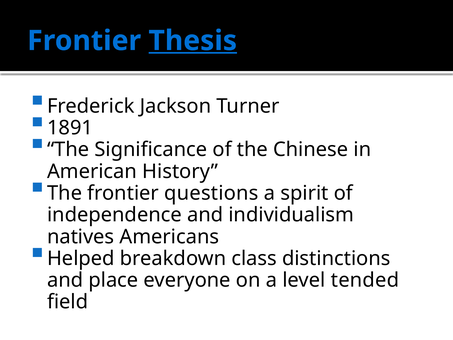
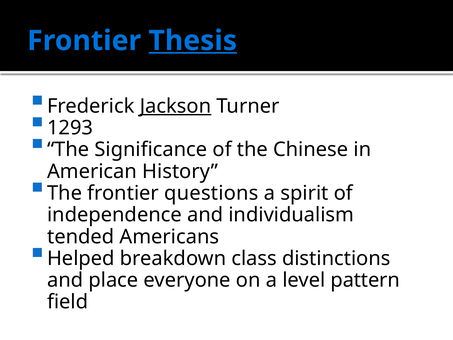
Jackson underline: none -> present (175, 106)
1891: 1891 -> 1293 (70, 128)
natives: natives -> tended (81, 237)
tended: tended -> pattern (365, 280)
